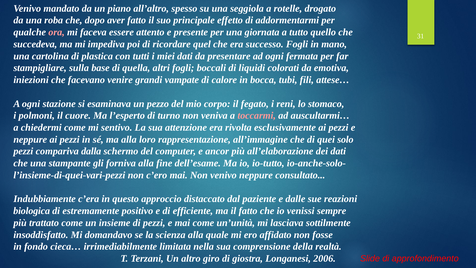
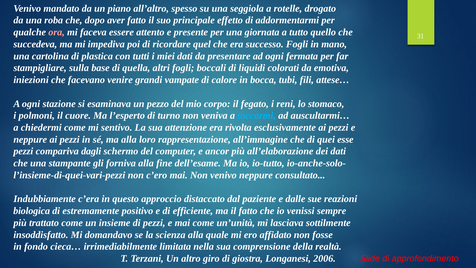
toccarmi colour: pink -> light blue (257, 116)
solo: solo -> esse (345, 139)
dalla: dalla -> dagli (91, 151)
